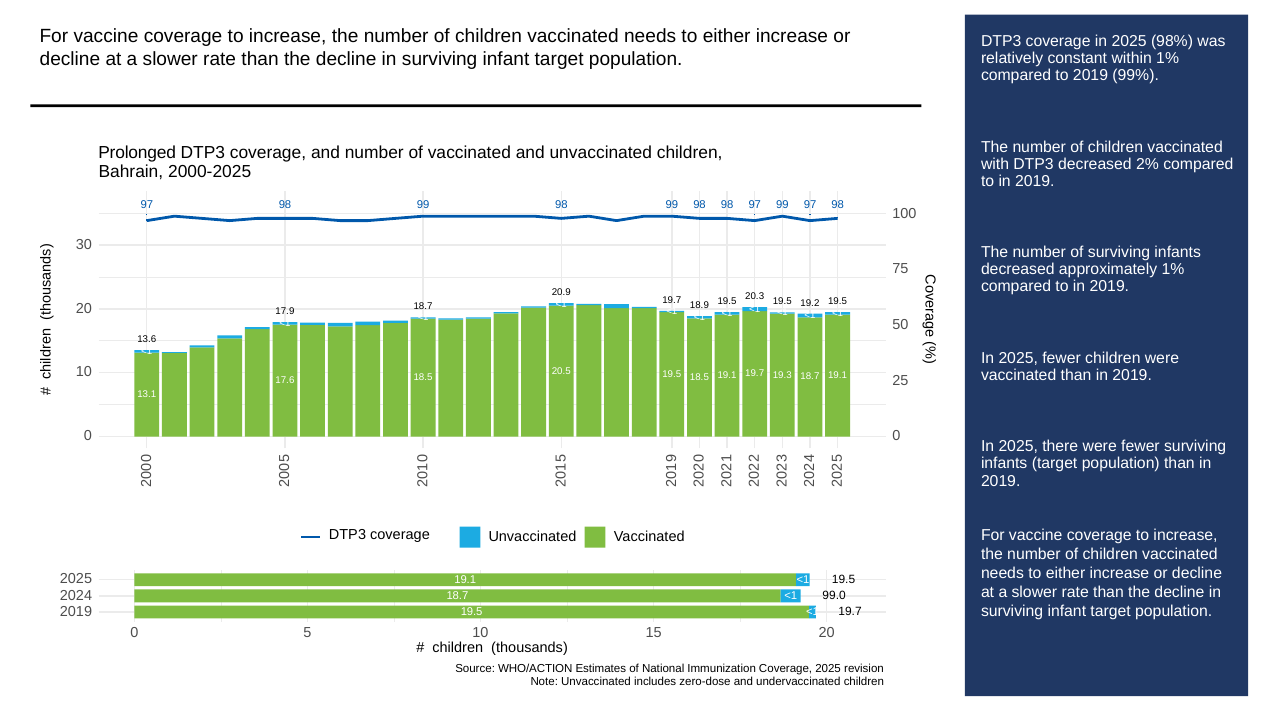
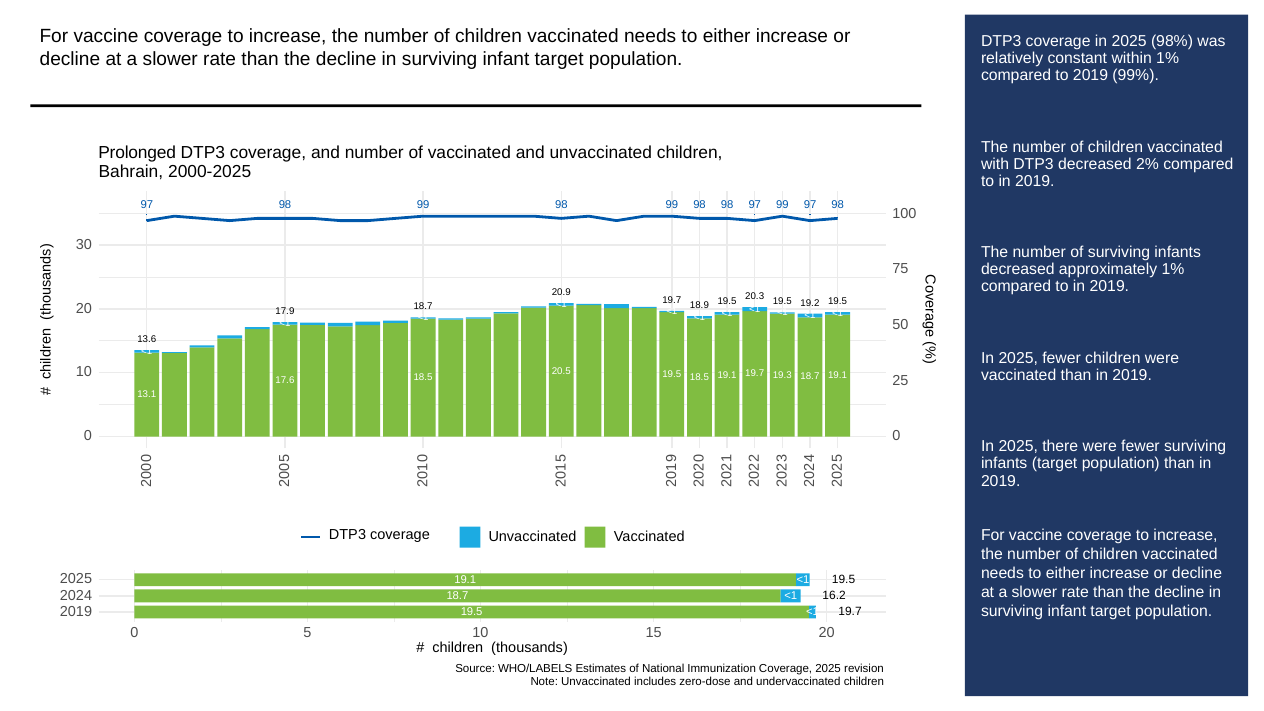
99.0: 99.0 -> 16.2 (834, 595)
WHO/ACTION: WHO/ACTION -> WHO/LABELS (535, 668)
